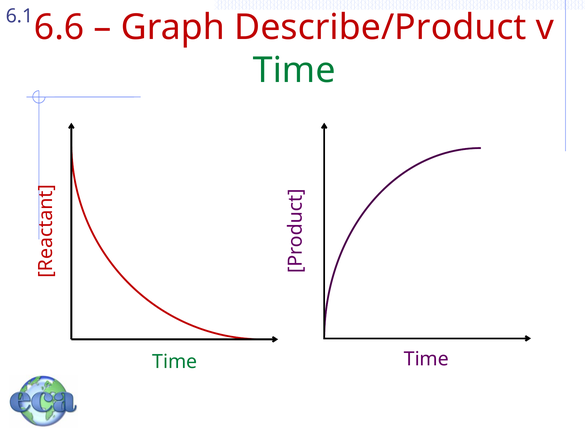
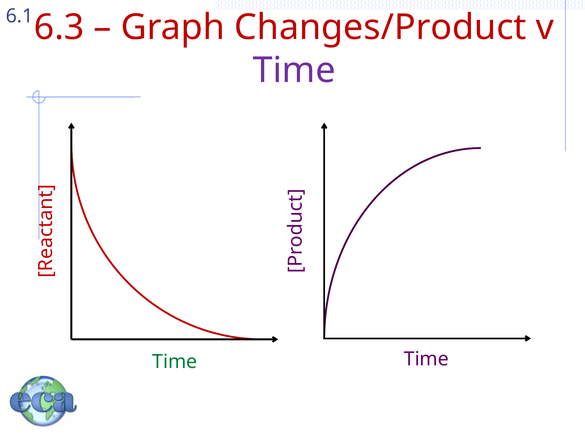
6.6: 6.6 -> 6.3 (59, 27)
Describe/Product: Describe/Product -> Changes/Product (380, 27)
Time colour: green -> purple (294, 70)
